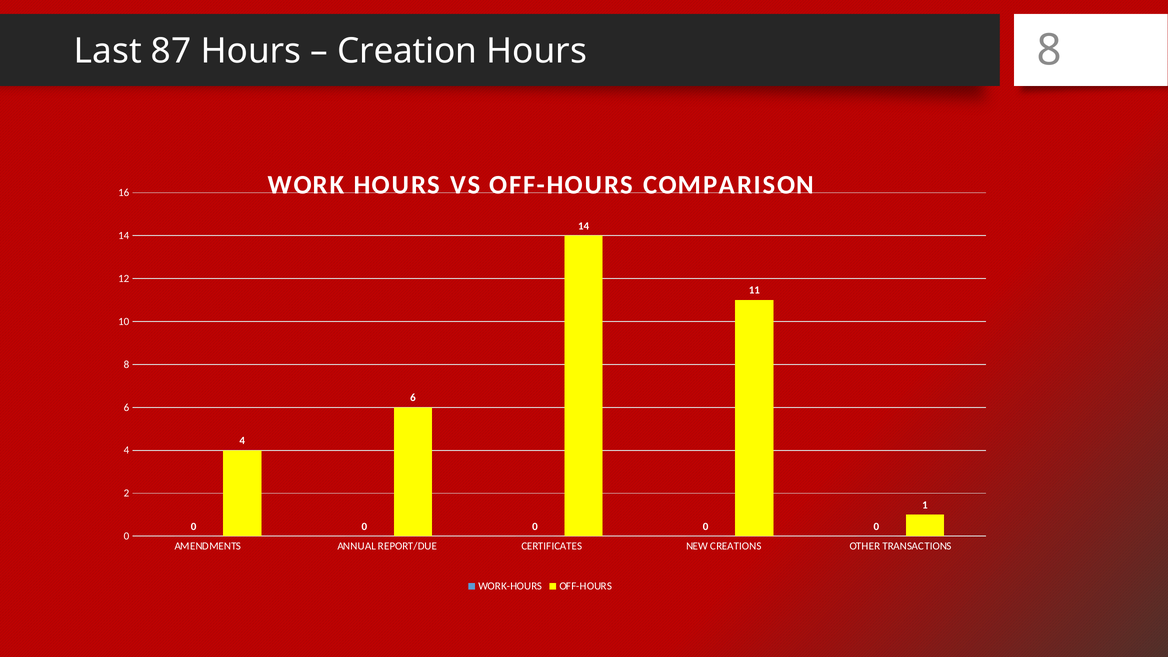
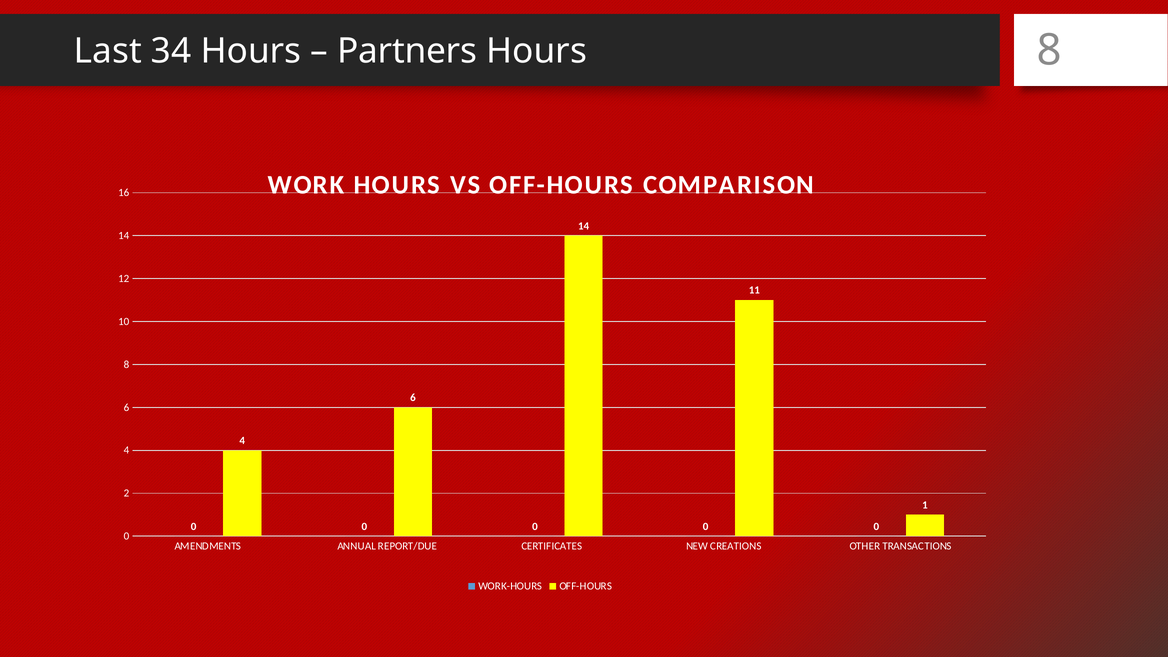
87: 87 -> 34 (171, 51)
Creation: Creation -> Partners (407, 51)
